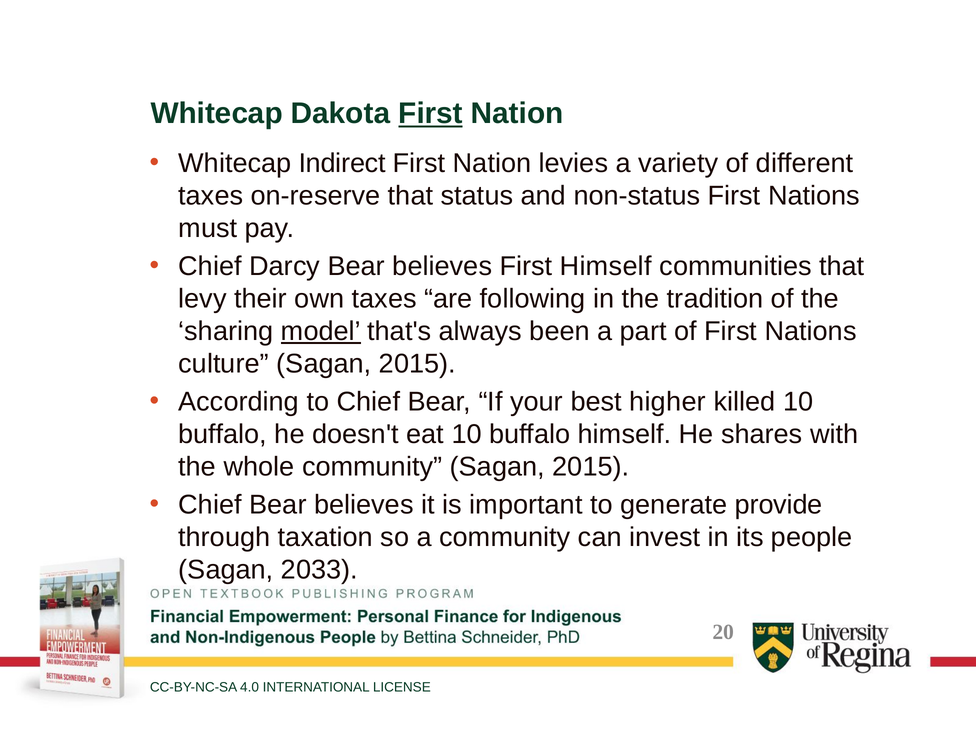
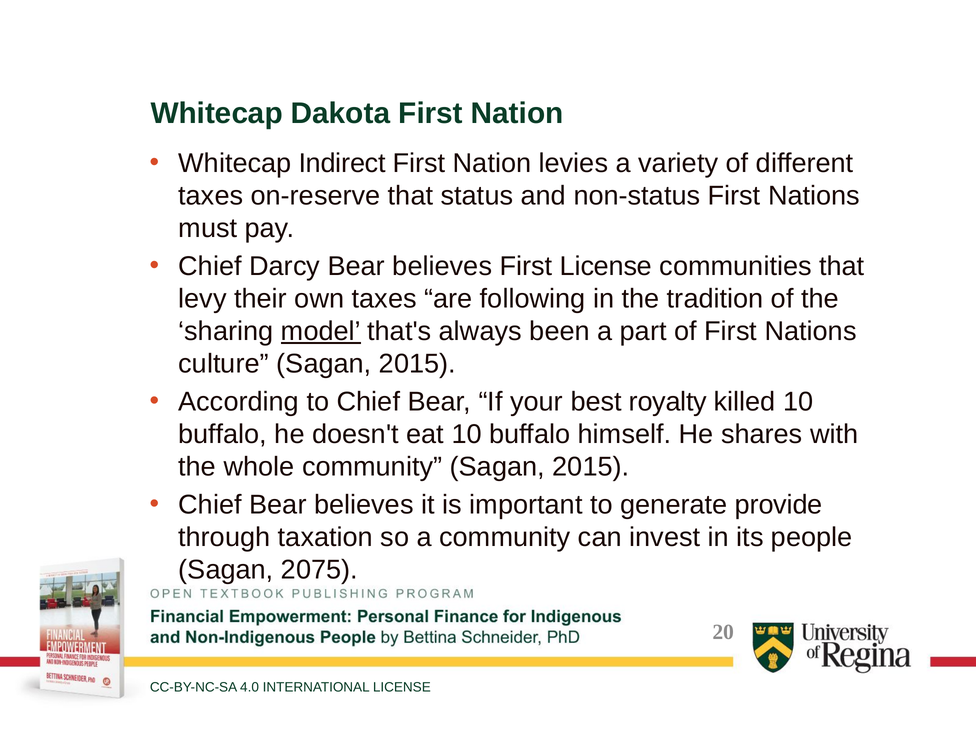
First underline: present -> none (431, 114)
First Himself: Himself -> License (606, 266)
higher: higher -> royalty (668, 402)
2033: 2033 -> 2075 (319, 570)
